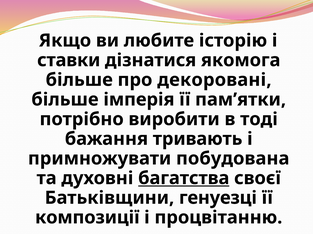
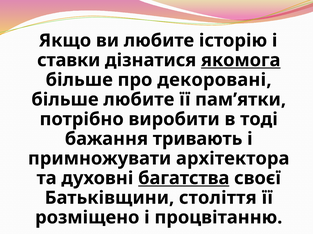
якомога underline: none -> present (241, 60)
більше імперія: імперія -> любите (139, 100)
побудована: побудована -> архітектора (233, 159)
генуезці: генуезці -> століття (218, 198)
композиції: композиції -> розміщено (87, 218)
